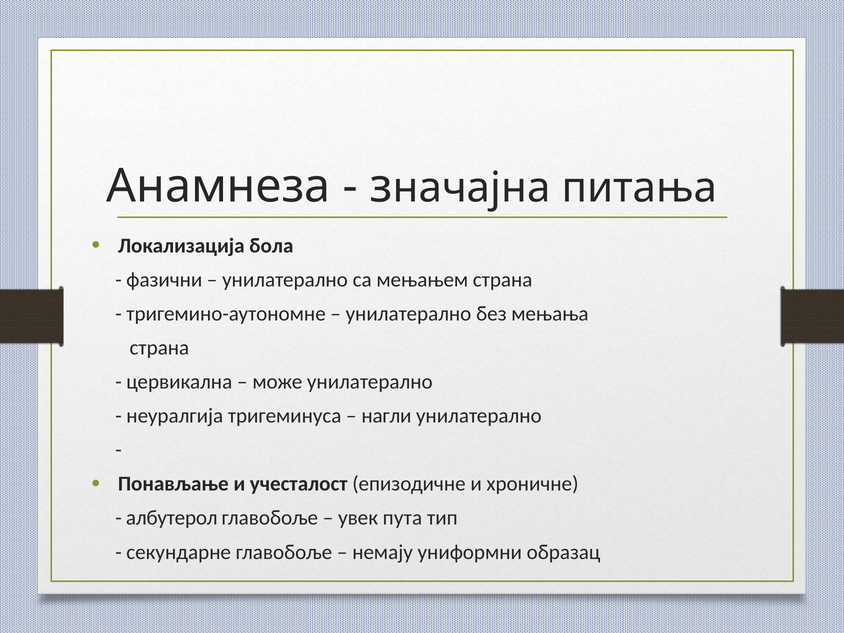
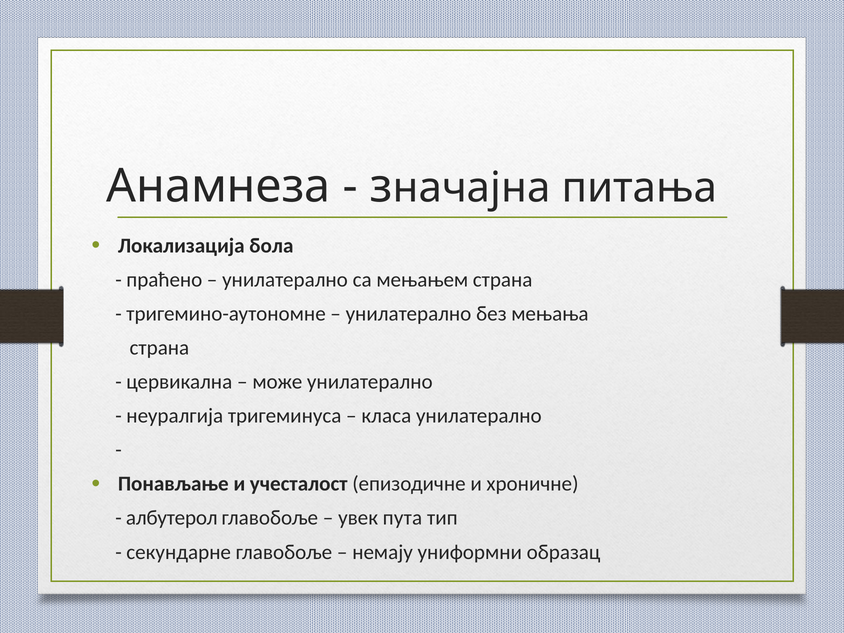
фазични: фазични -> праћено (164, 280)
нагли: нагли -> класа (386, 416)
